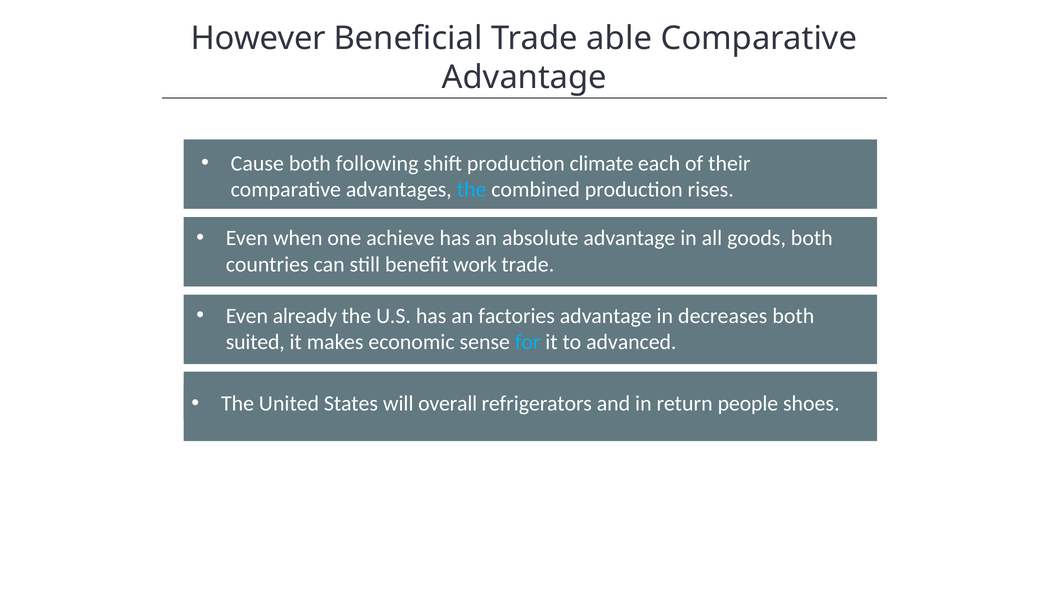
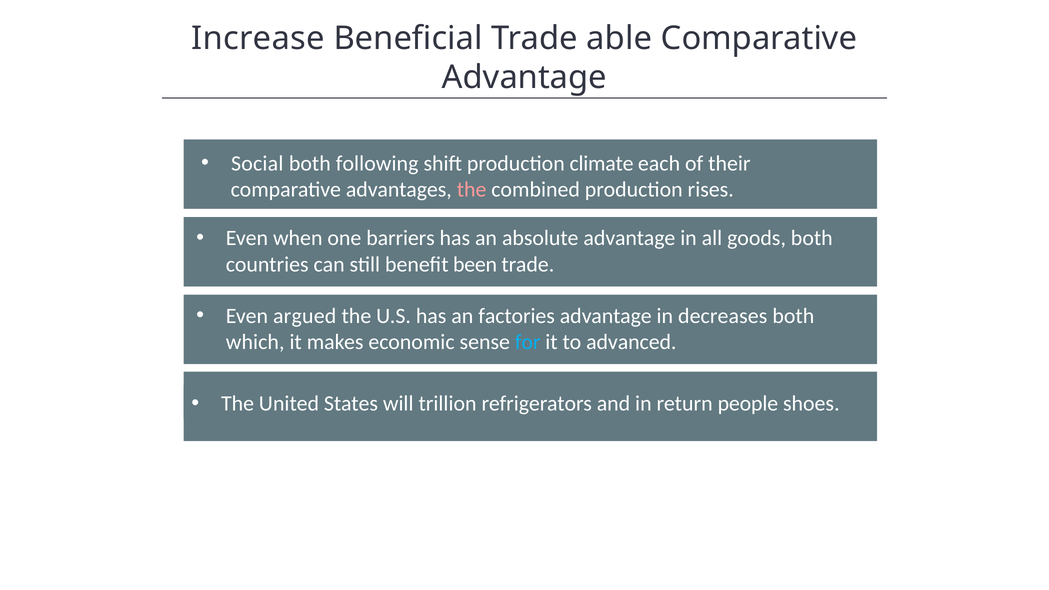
However: However -> Increase (258, 38)
Cause: Cause -> Social (257, 163)
the colour: light blue -> pink (472, 190)
achieve: achieve -> barriers (401, 238)
work: work -> been (475, 265)
already: already -> argued (305, 316)
suited: suited -> which (255, 342)
overall: overall -> trillion (448, 404)
